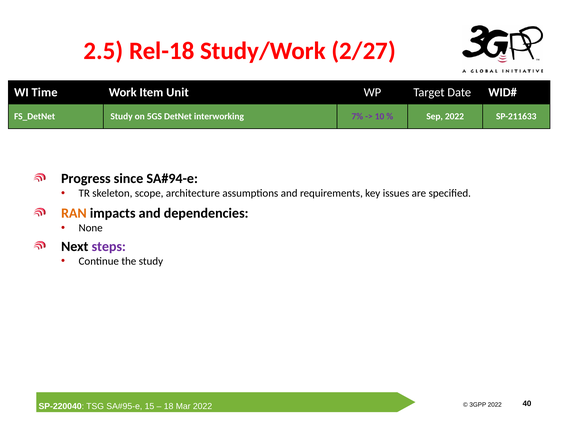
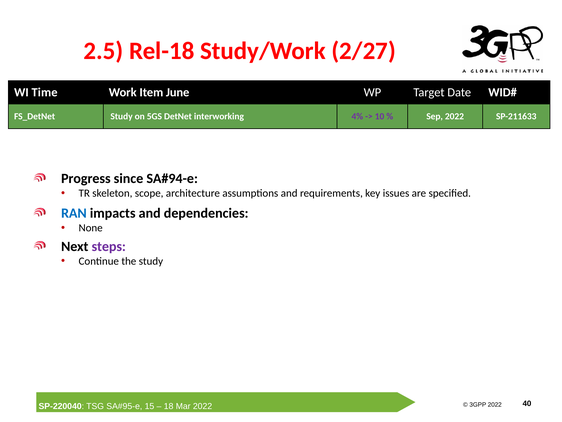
Unit: Unit -> June (178, 92)
7%: 7% -> 4% (357, 116)
RAN colour: orange -> blue (74, 213)
